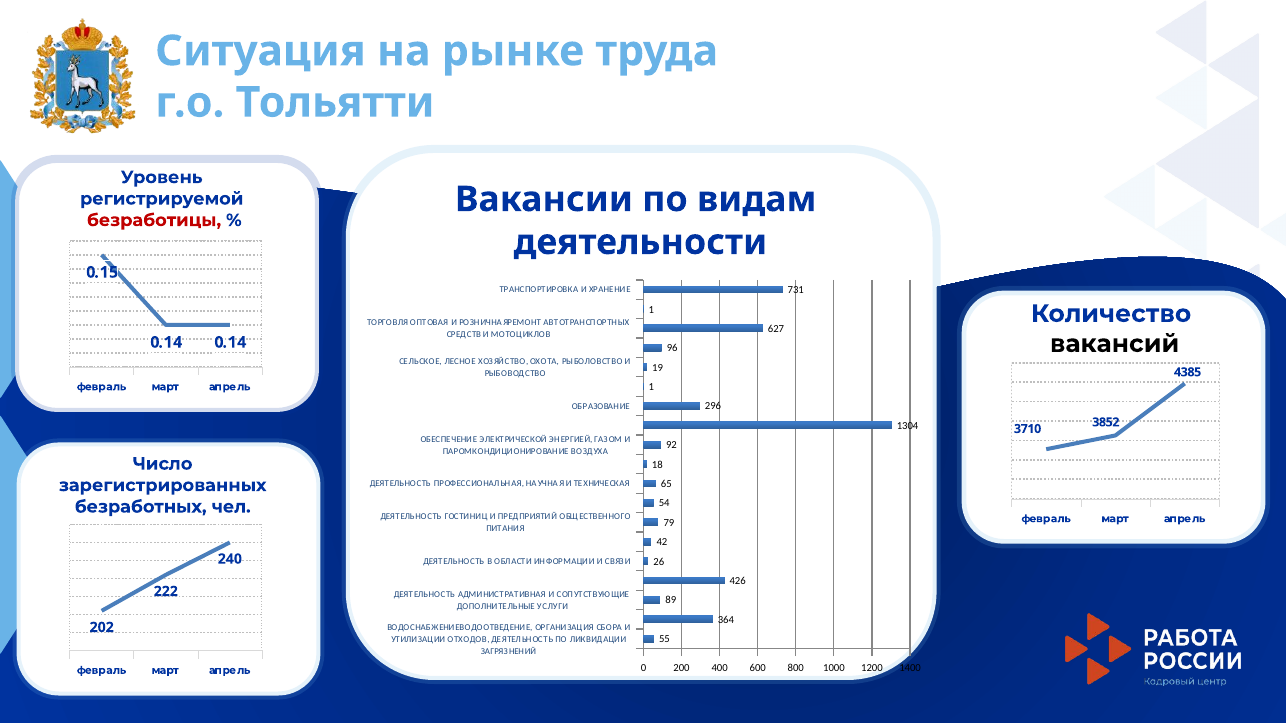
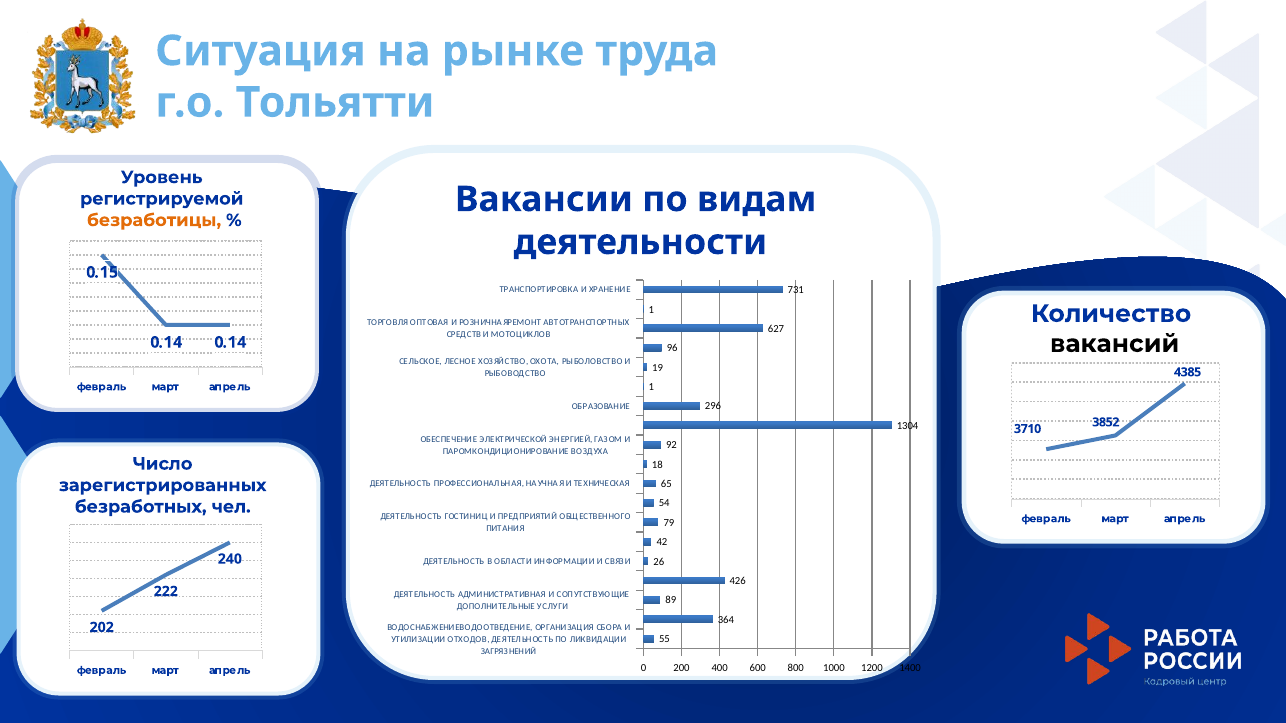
безработицы colour: red -> orange (154, 220)
